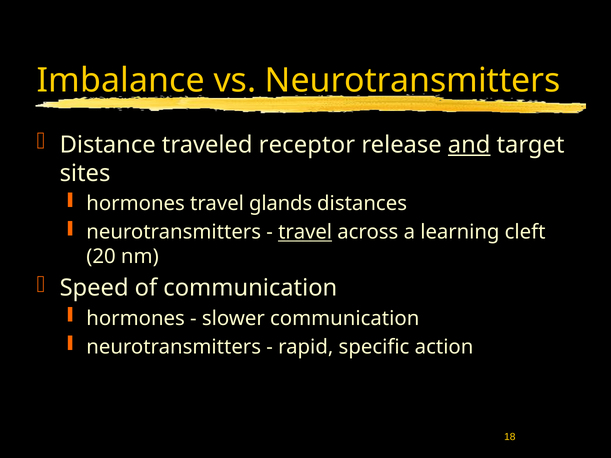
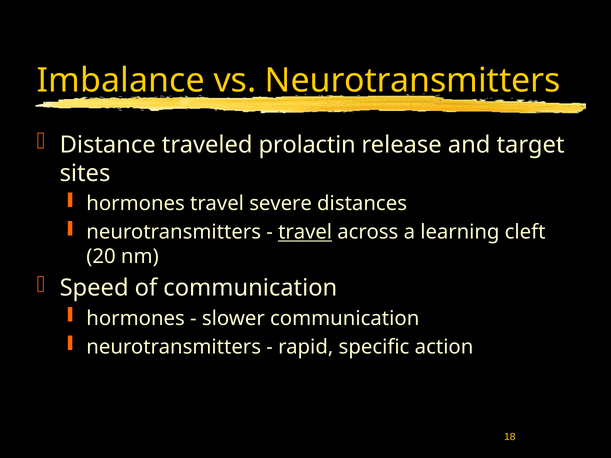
receptor: receptor -> prolactin (307, 145)
and underline: present -> none (469, 145)
glands: glands -> severe (281, 204)
